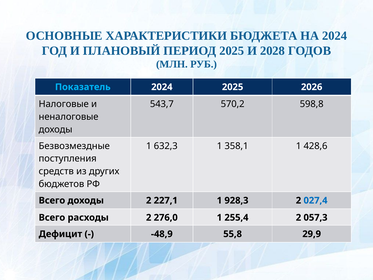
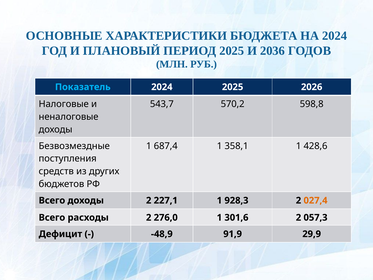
2028: 2028 -> 2036 (272, 51)
632,3: 632,3 -> 687,4 (166, 146)
027,4 colour: blue -> orange (316, 200)
255,4: 255,4 -> 301,6 (236, 217)
55,8: 55,8 -> 91,9 (233, 234)
